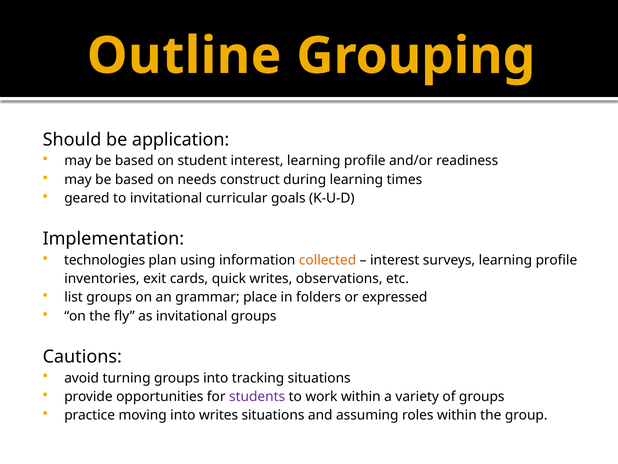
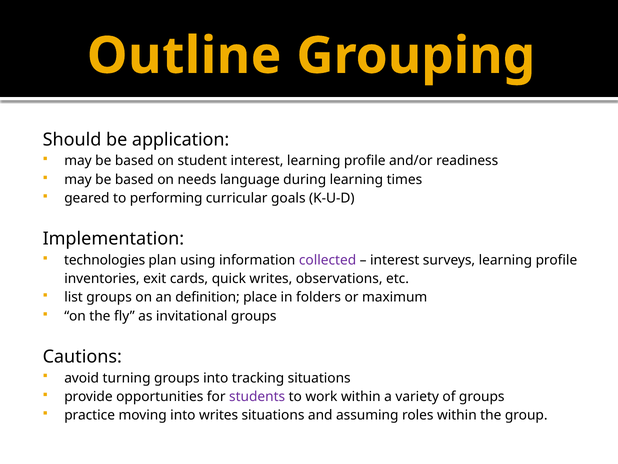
construct: construct -> language (250, 179)
to invitational: invitational -> performing (166, 198)
collected colour: orange -> purple (328, 260)
grammar: grammar -> definition (208, 297)
expressed: expressed -> maximum (395, 297)
